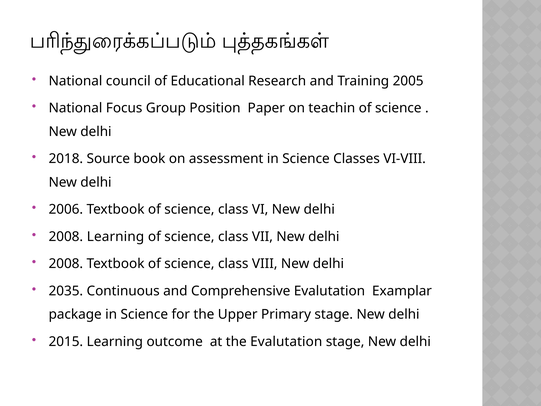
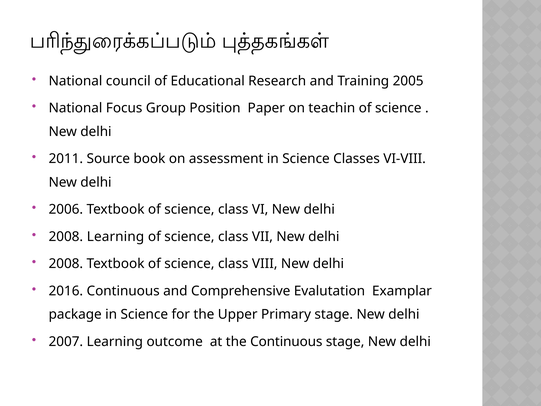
2018: 2018 -> 2011 (66, 159)
2035: 2035 -> 2016 (66, 291)
2015: 2015 -> 2007 (66, 341)
the Evalutation: Evalutation -> Continuous (286, 341)
